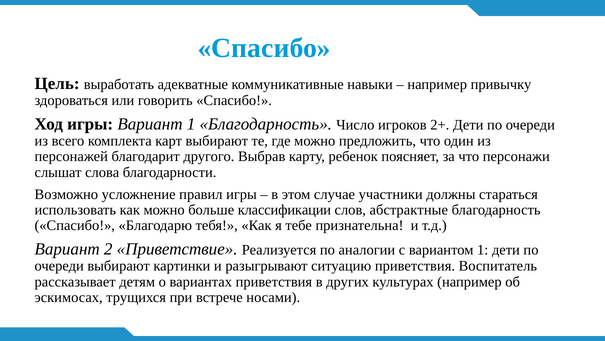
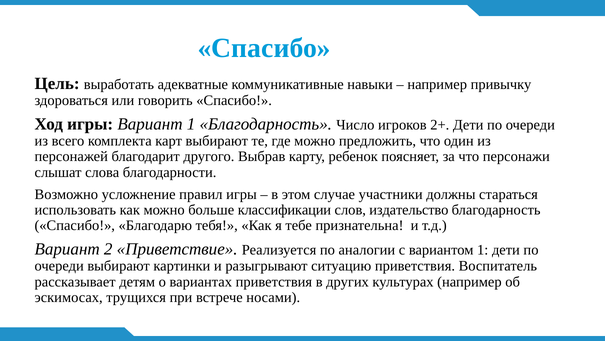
абстрактные: абстрактные -> издательство (409, 210)
